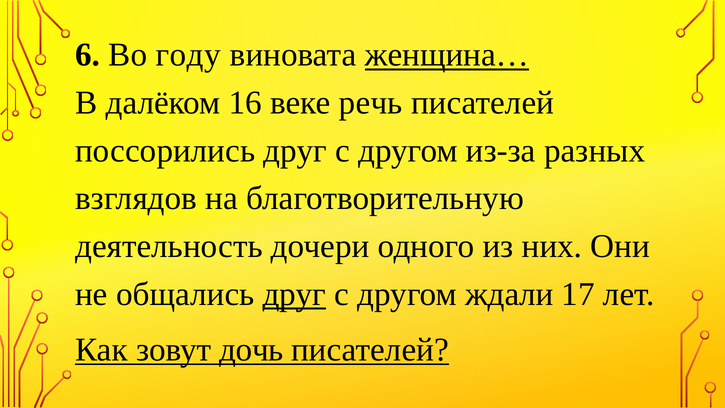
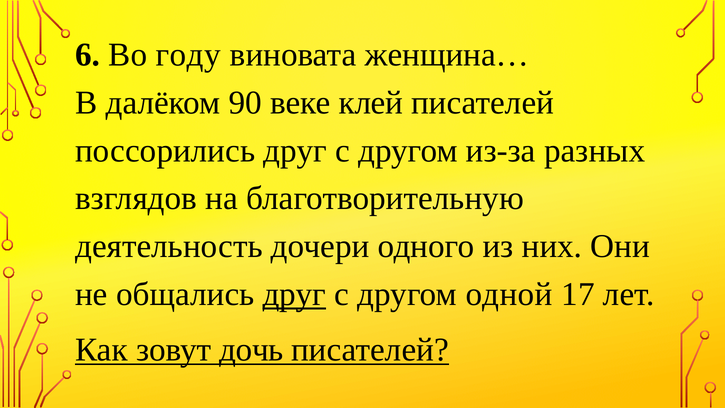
женщина… underline: present -> none (447, 55)
16: 16 -> 90 (245, 103)
речь: речь -> клей (371, 103)
ждали: ждали -> одной (509, 294)
